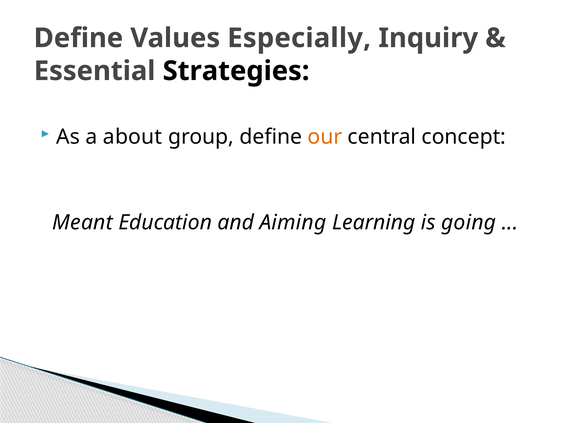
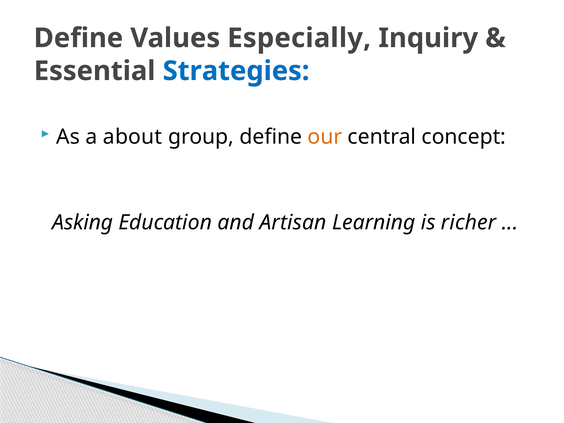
Strategies colour: black -> blue (236, 71)
Meant: Meant -> Asking (83, 222)
Aiming: Aiming -> Artisan (293, 222)
going: going -> richer (469, 222)
